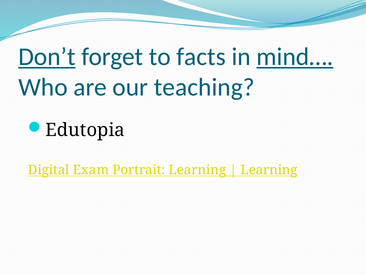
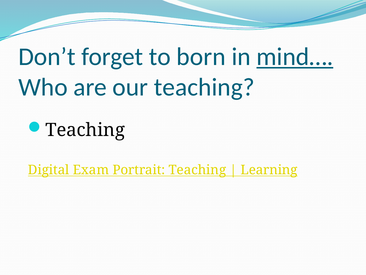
Don’t underline: present -> none (47, 57)
facts: facts -> born (201, 57)
Edutopia: Edutopia -> Teaching (85, 130)
Portrait Learning: Learning -> Teaching (197, 170)
